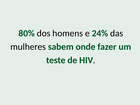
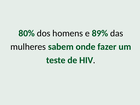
24%: 24% -> 89% (100, 33)
